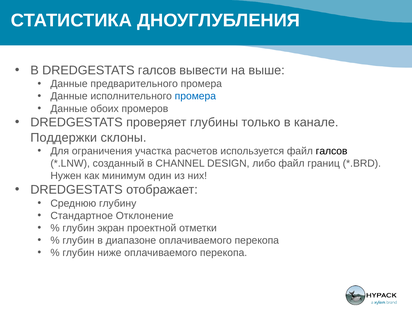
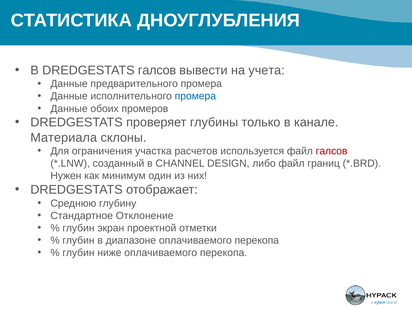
выше: выше -> учета (267, 70)
Поддержки: Поддержки -> Материала (64, 138)
галсов colour: black -> red (332, 151)
